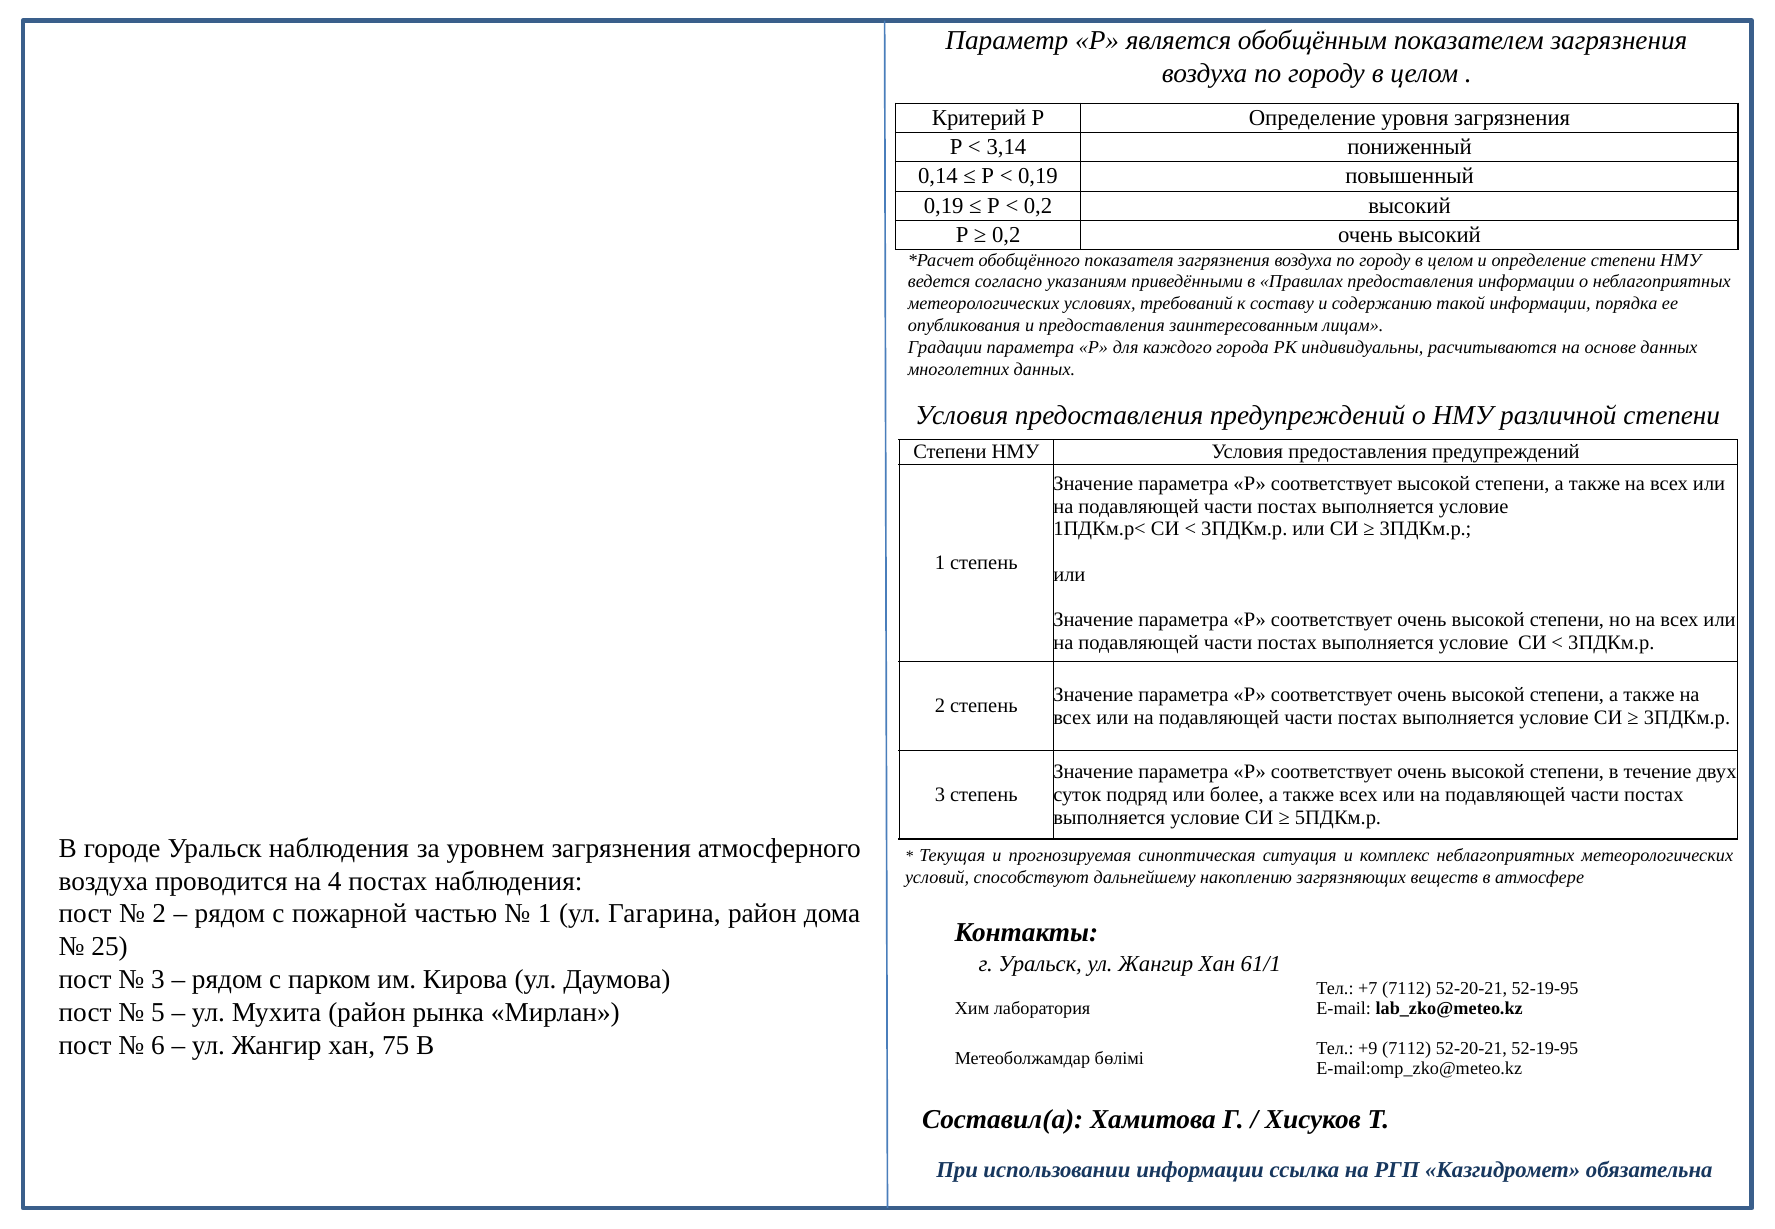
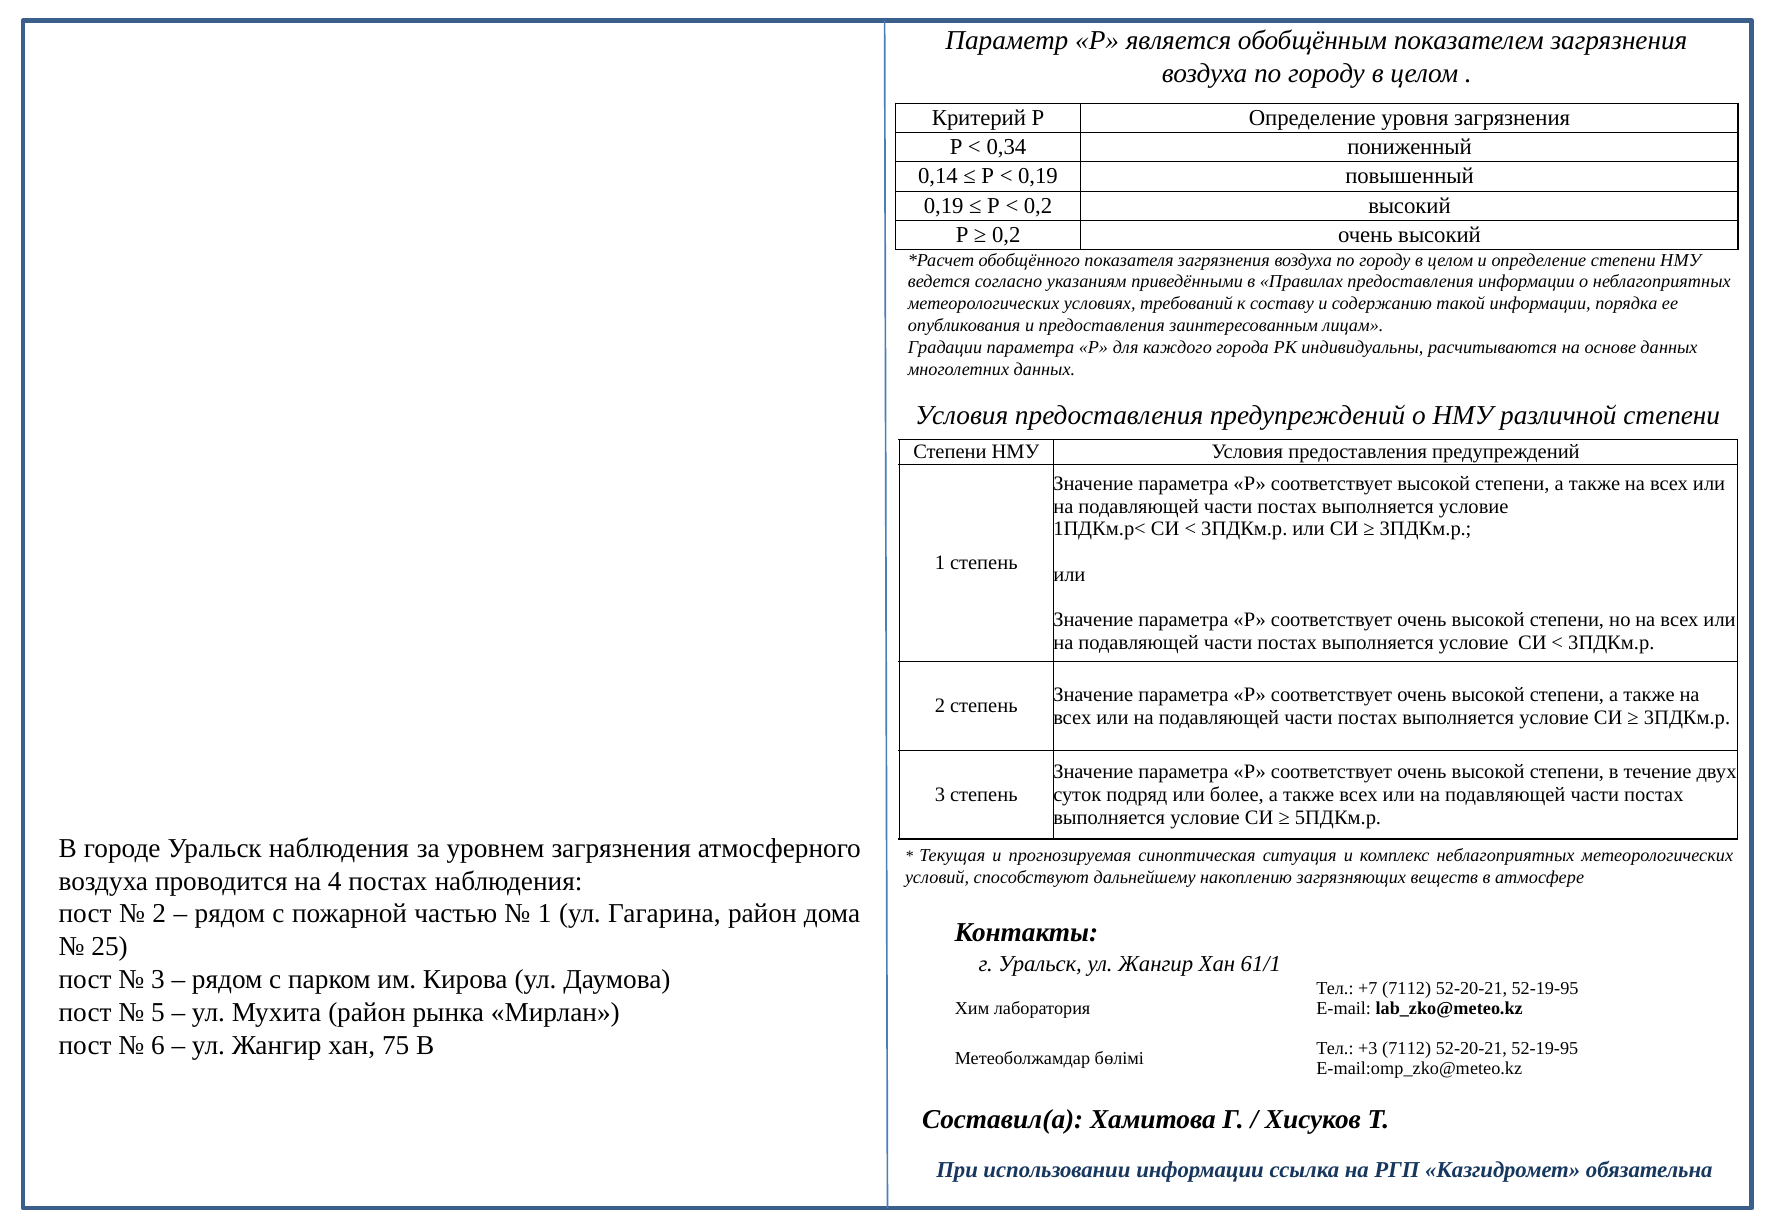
3,14: 3,14 -> 0,34 (1006, 147)
+9: +9 -> +3 (1368, 1049)
